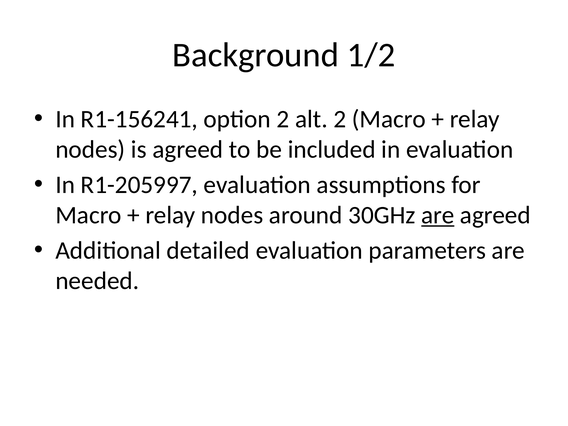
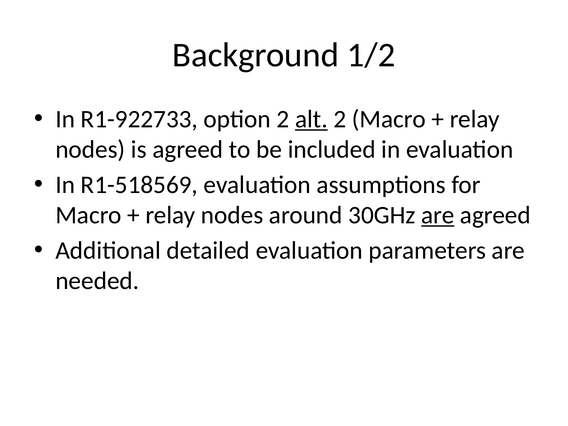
R1-156241: R1-156241 -> R1-922733 (139, 119)
alt underline: none -> present (311, 119)
R1-205997: R1-205997 -> R1-518569 (139, 185)
